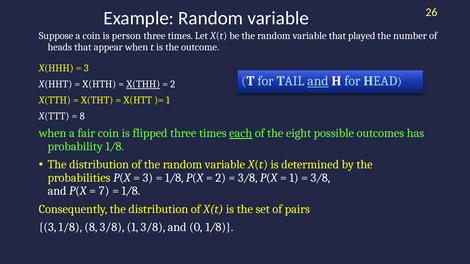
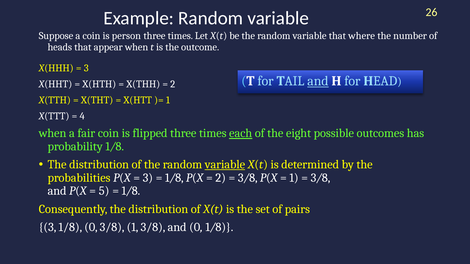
played: played -> where (362, 36)
X(THH underline: present -> none (143, 84)
8: 8 -> 4 (82, 116)
variable underline: none -> present (225, 165)
7: 7 -> 5 (104, 191)
1/8 8: 8 -> 0 (91, 227)
